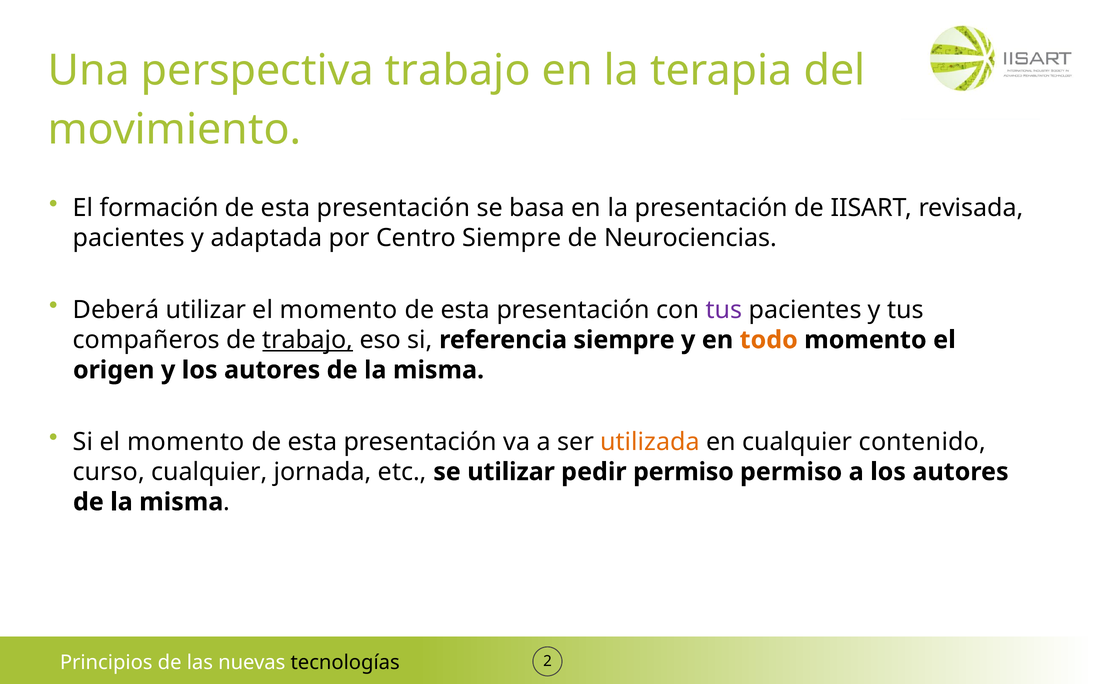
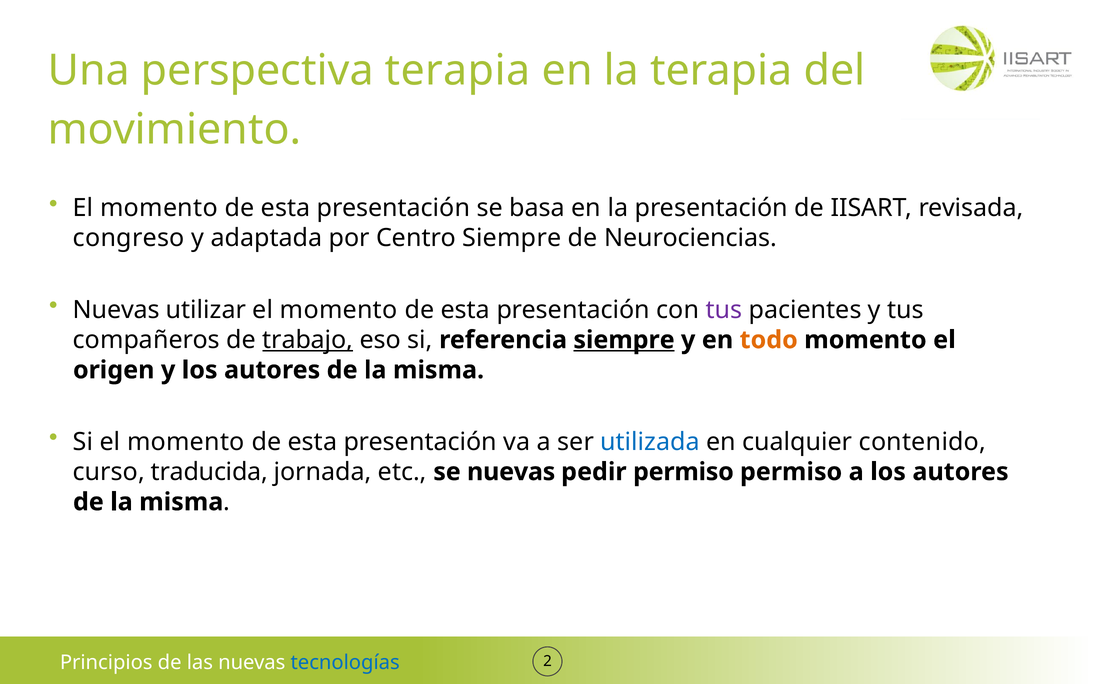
perspectiva trabajo: trabajo -> terapia (458, 71)
formación: formación -> momento (159, 208)
pacientes: pacientes -> congreso (129, 238)
Deberá: Deberá -> Nuevas (116, 310)
siempre underline: none -> present (624, 340)
utilizada colour: orange -> blue (650, 442)
curso cualquier: cualquier -> traducida (209, 472)
se utilizar: utilizar -> nuevas (511, 472)
tecnologías colour: black -> blue (345, 663)
